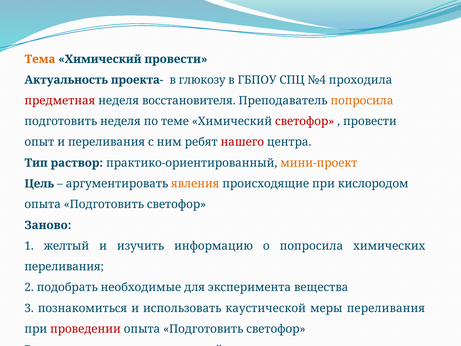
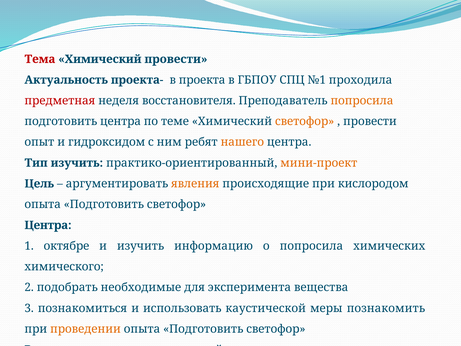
Тема colour: orange -> red (40, 59)
глюкозу: глюкозу -> проекта (202, 80)
№4: №4 -> №1 (317, 80)
подготовить неделя: неделя -> центра (120, 121)
светофор colour: red -> orange (305, 121)
и переливания: переливания -> гидроксидом (107, 142)
нашего colour: red -> orange (242, 142)
Тип раствор: раствор -> изучить (77, 163)
Заново: Заново -> Центра (48, 225)
желтый: желтый -> октябре (66, 246)
переливания: переливания -> химического (64, 267)
меры переливания: переливания -> познакомить (386, 308)
проведении colour: red -> orange (85, 329)
